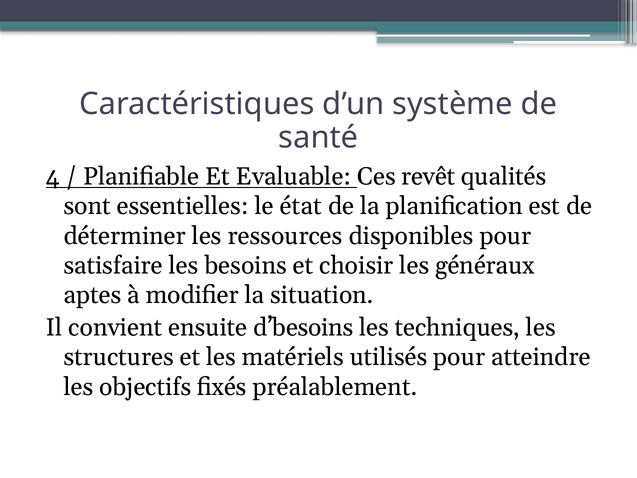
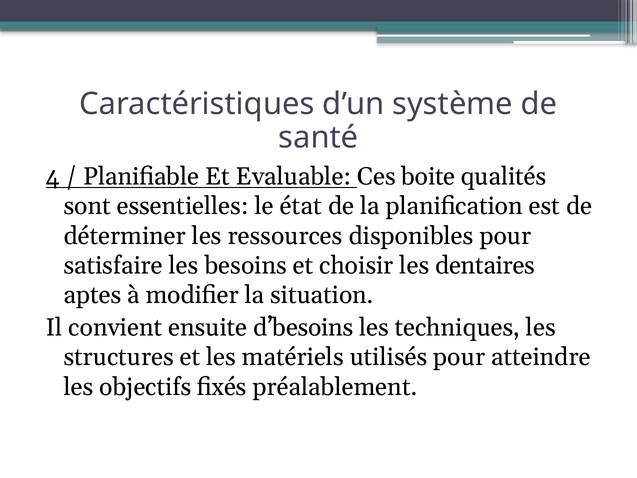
revêt: revêt -> boite (428, 176)
généraux: généraux -> dentaires (485, 265)
